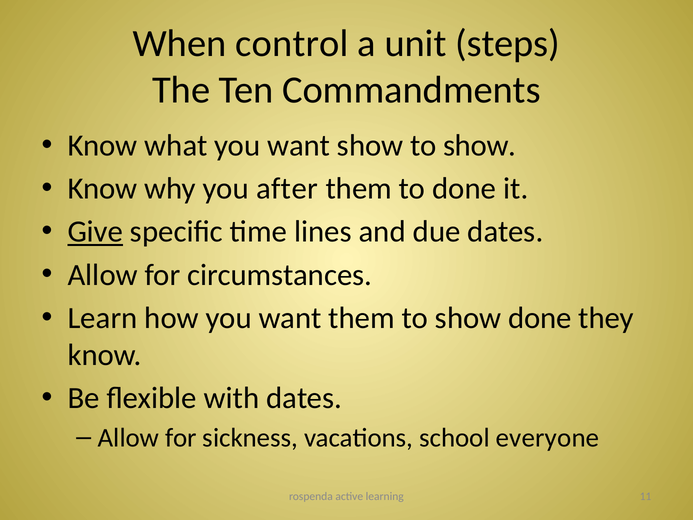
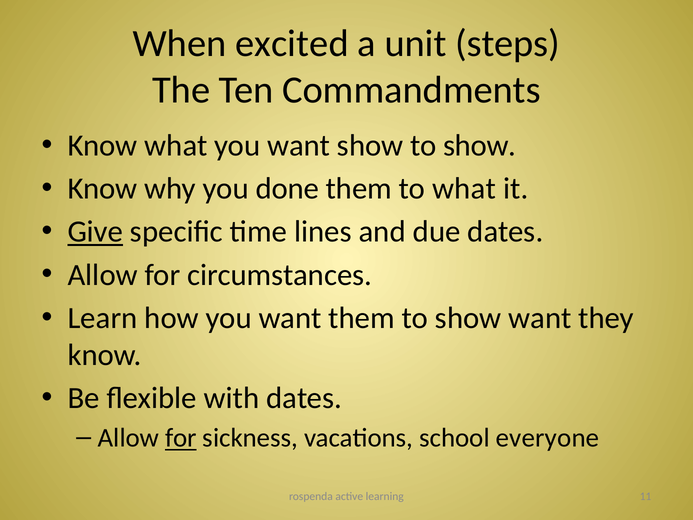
control: control -> excited (292, 44)
after: after -> done (287, 189)
to done: done -> what (464, 189)
show done: done -> want (540, 318)
for underline: none -> present (181, 438)
